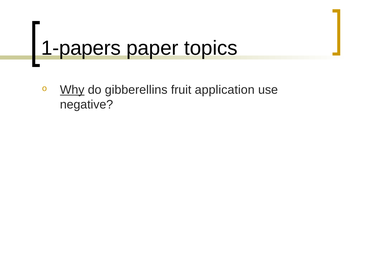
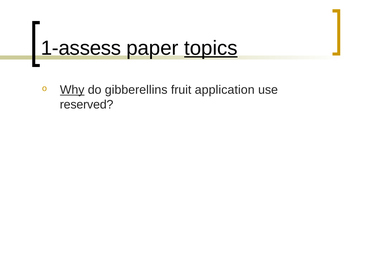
1-papers: 1-papers -> 1-assess (81, 48)
topics underline: none -> present (211, 48)
negative: negative -> reserved (87, 105)
